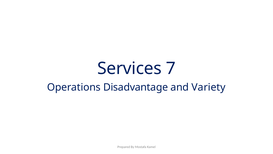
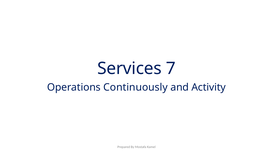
Disadvantage: Disadvantage -> Continuously (136, 87)
Variety: Variety -> Activity (209, 87)
